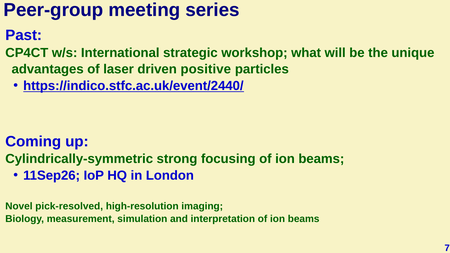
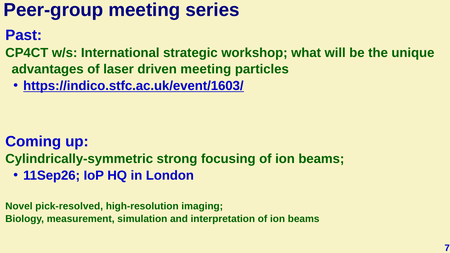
driven positive: positive -> meeting (206, 69)
https://indico.stfc.ac.uk/event/2440/: https://indico.stfc.ac.uk/event/2440/ -> https://indico.stfc.ac.uk/event/1603/ (133, 86)
